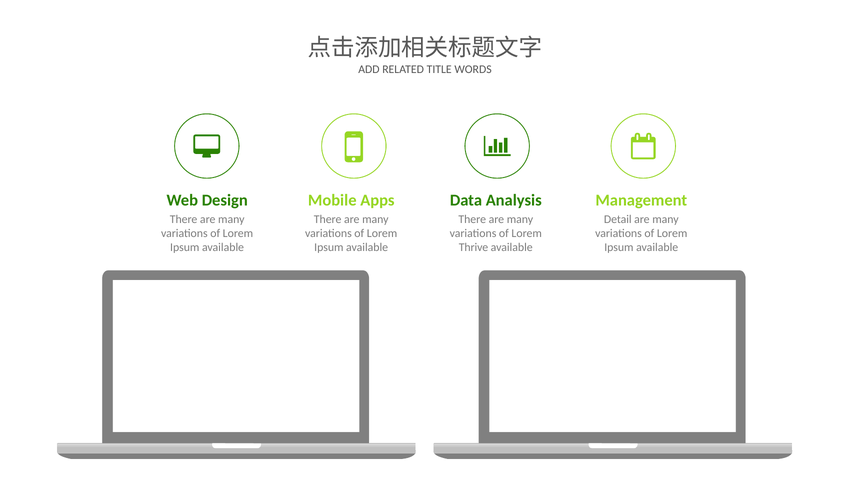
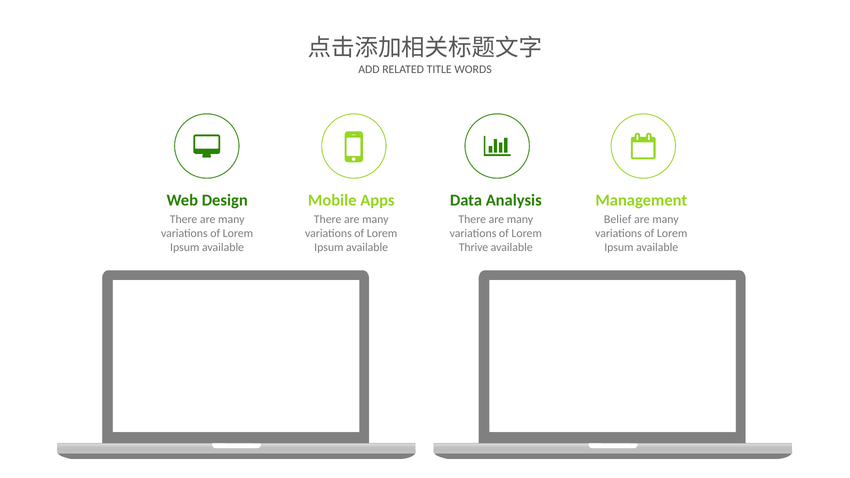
Detail: Detail -> Belief (618, 219)
